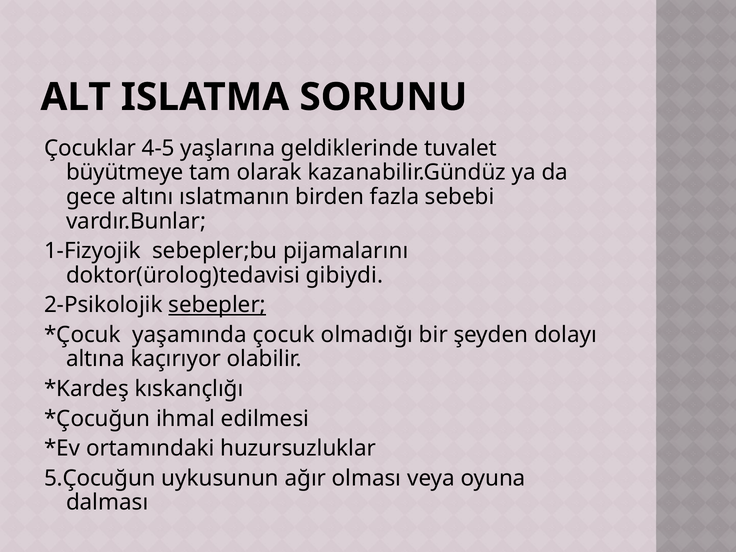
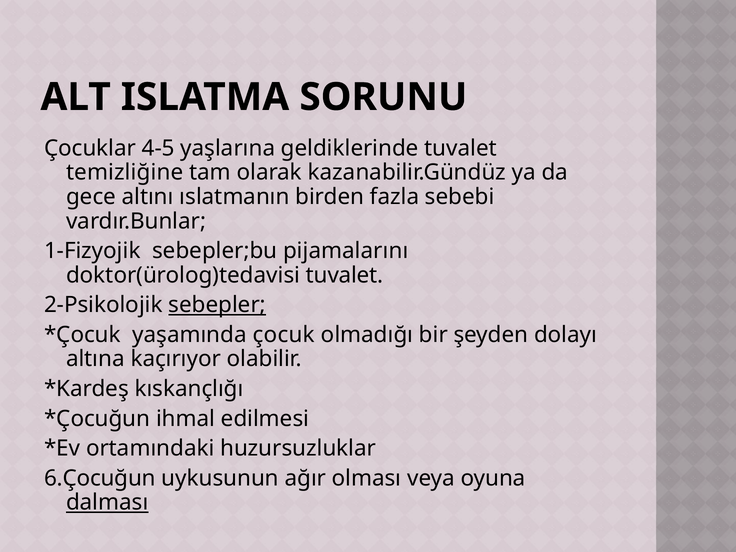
büyütmeye: büyütmeye -> temizliğine (125, 173)
doktor(ürolog)tedavisi gibiydi: gibiydi -> tuvalet (345, 275)
5.Çocuğun: 5.Çocuğun -> 6.Çocuğun (100, 478)
dalması underline: none -> present (107, 502)
